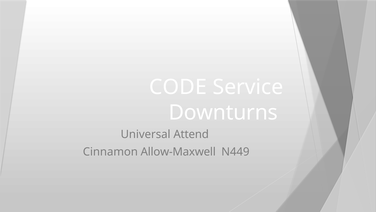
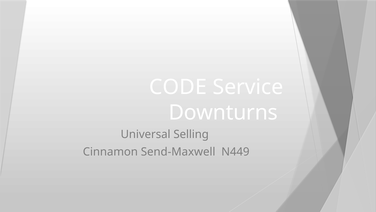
Attend: Attend -> Selling (191, 134)
Allow-Maxwell: Allow-Maxwell -> Send-Maxwell (178, 151)
